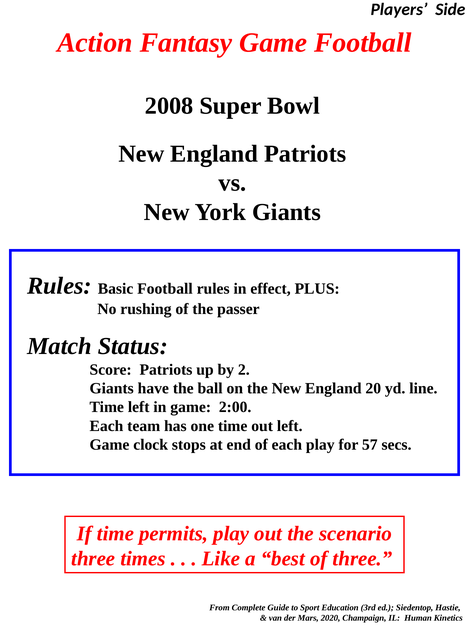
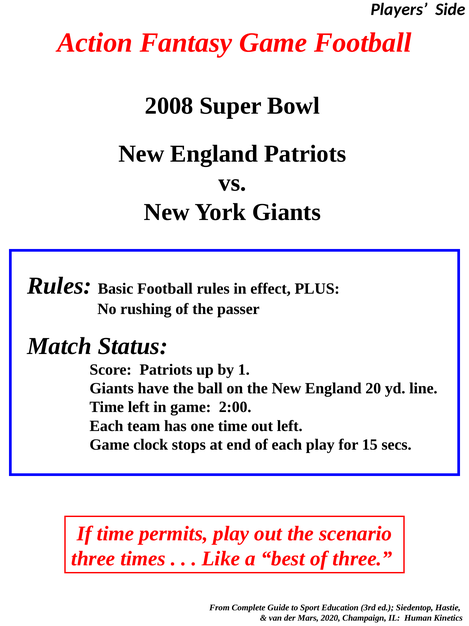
2: 2 -> 1 (244, 369)
57: 57 -> 15 (370, 444)
